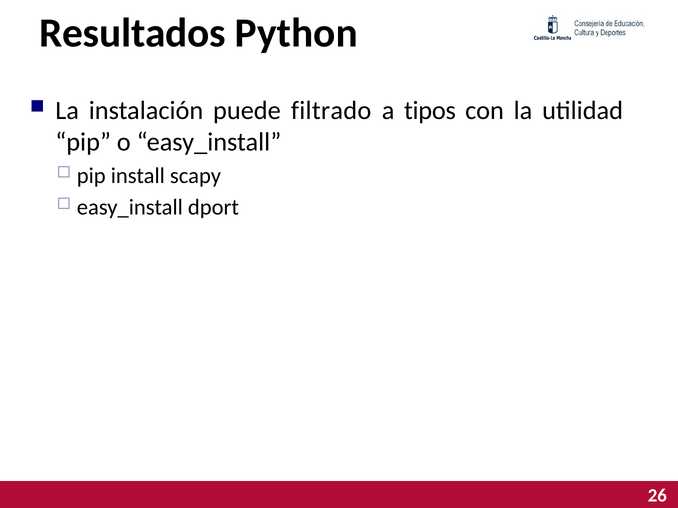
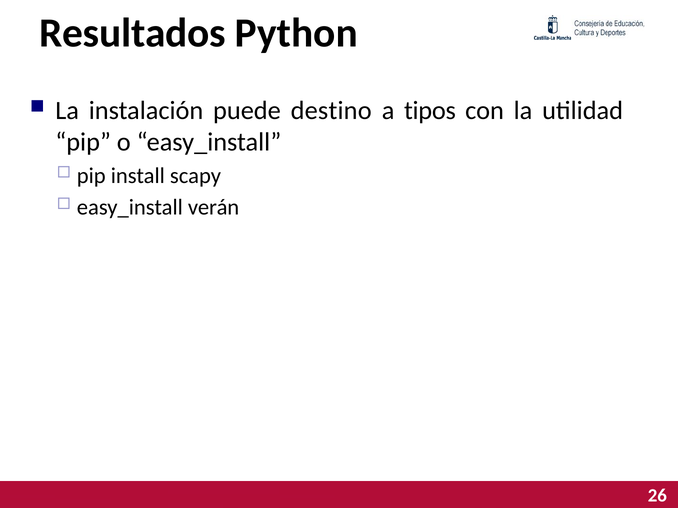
filtrado: filtrado -> destino (331, 111)
dport: dport -> verán (214, 208)
